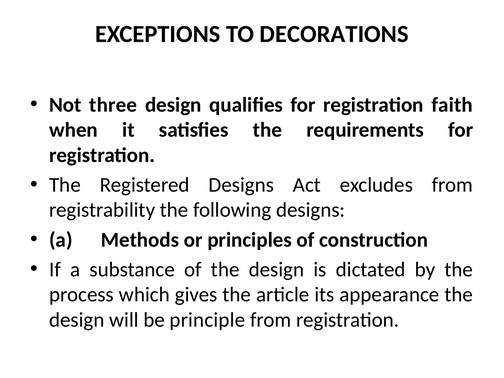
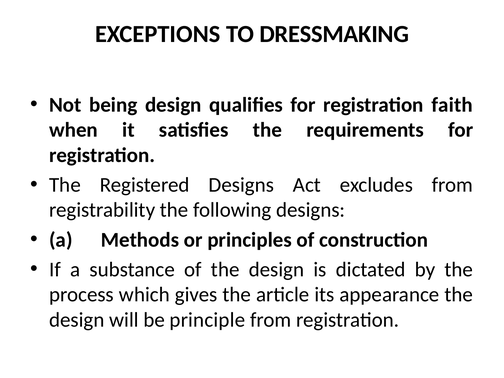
DECORATIONS: DECORATIONS -> DRESSMAKING (334, 34)
three: three -> being (113, 105)
